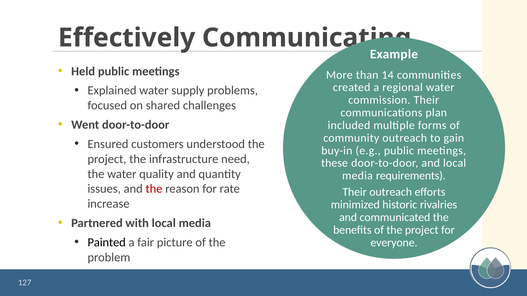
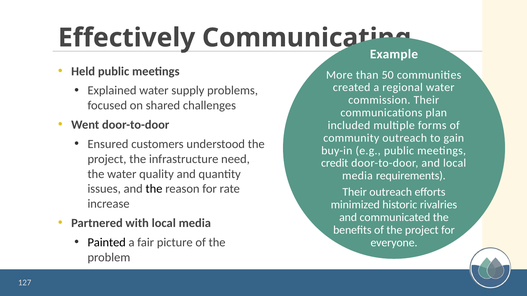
14: 14 -> 50 (388, 75)
these: these -> credit (335, 163)
the colour: red -> black (154, 189)
